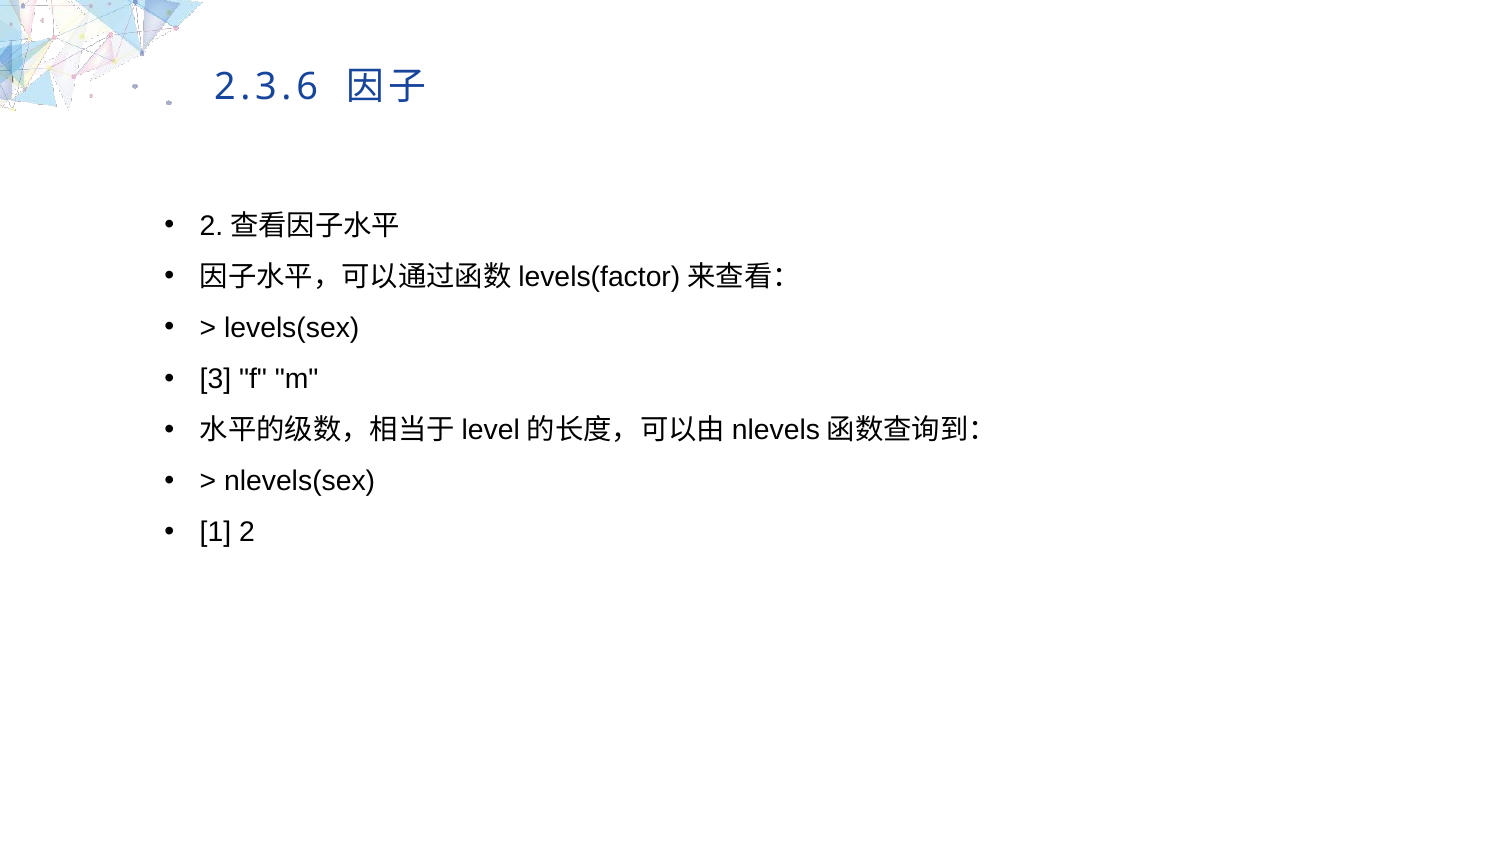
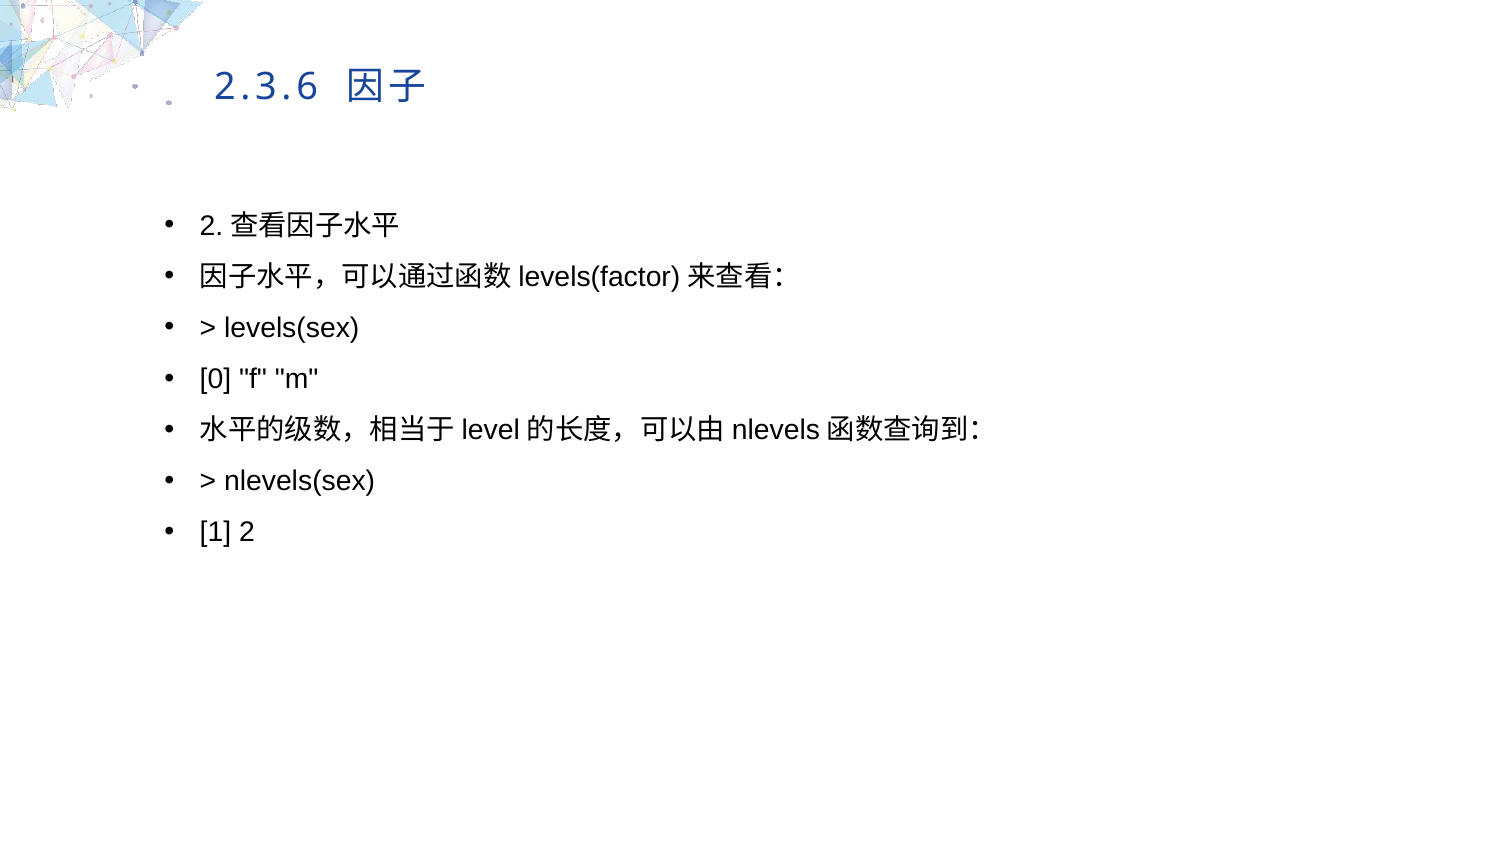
3: 3 -> 0 (215, 379)
